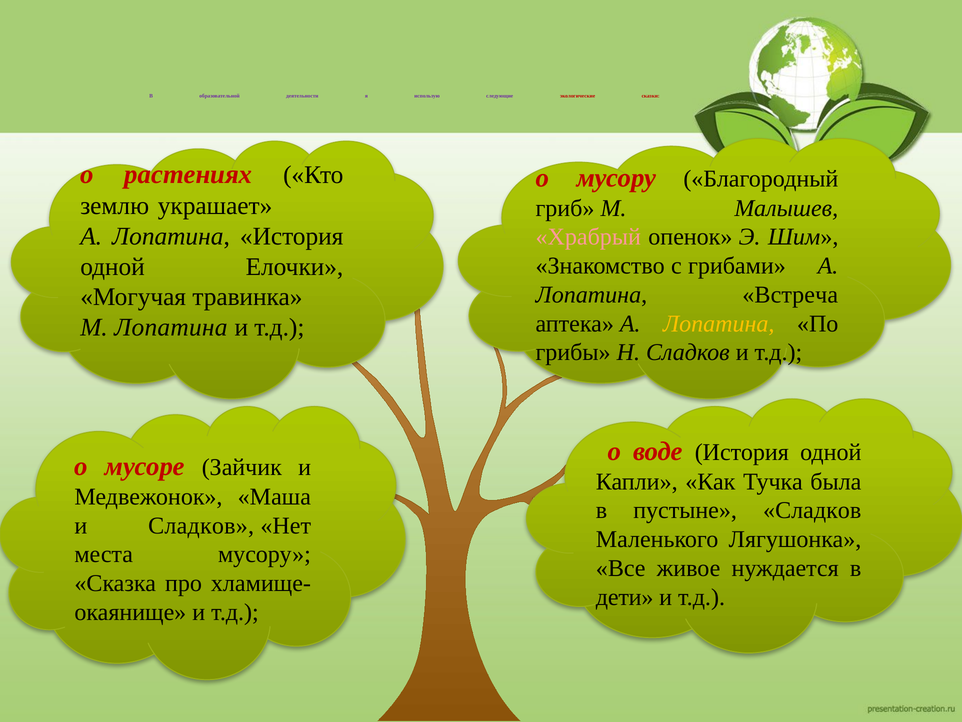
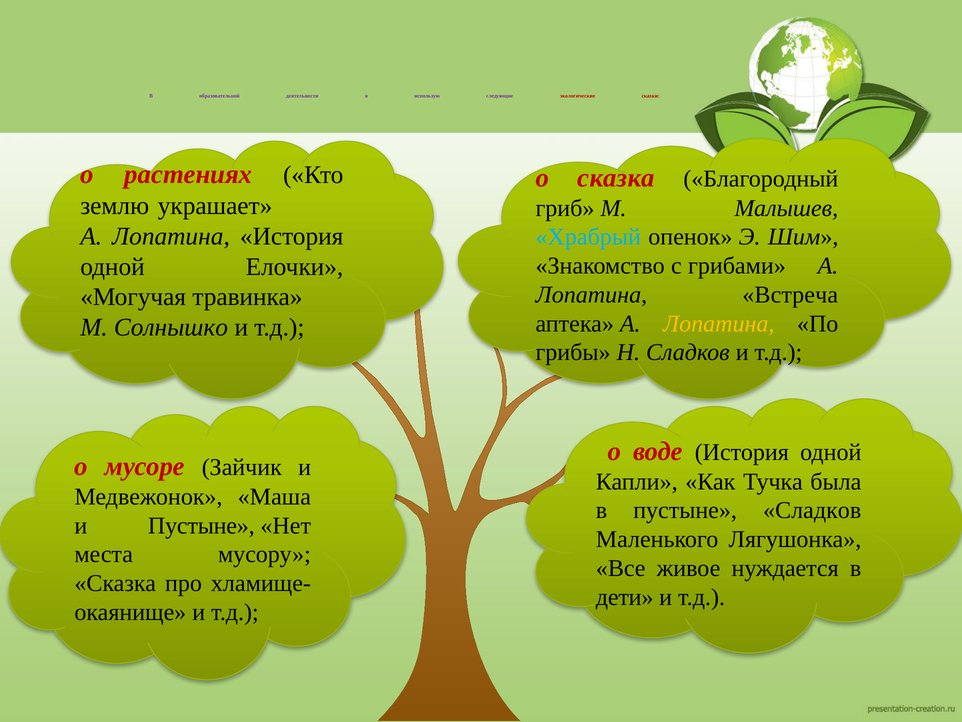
о мусору: мусору -> сказка (616, 178)
Храбрый colour: pink -> light blue (588, 237)
М Лопатина: Лопатина -> Солнышко (171, 327)
и Сладков: Сладков -> Пустыне (201, 525)
